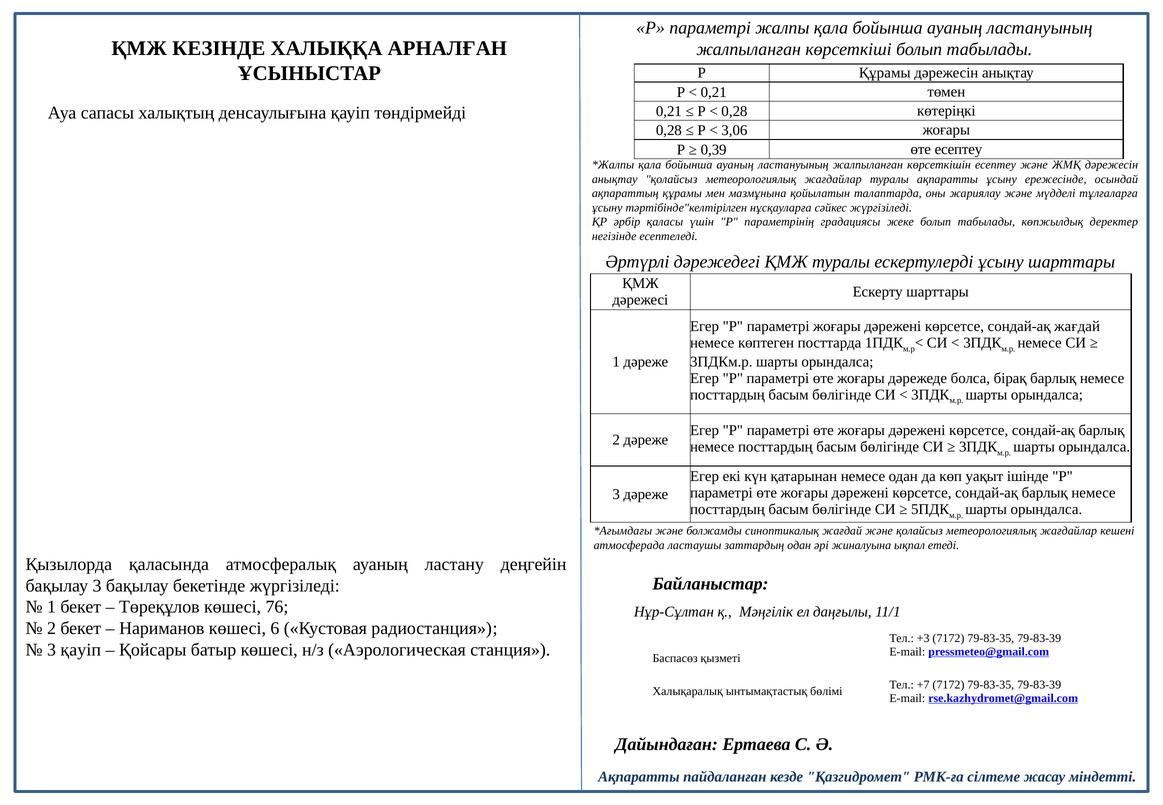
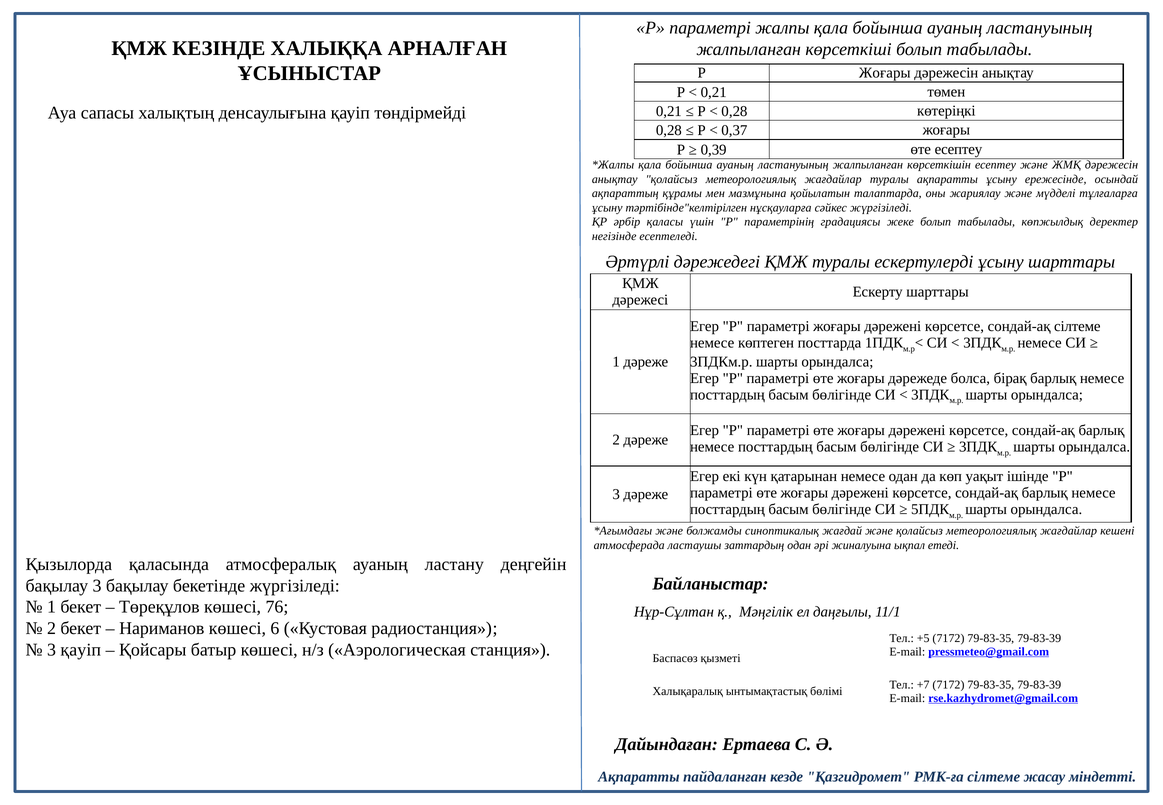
Р Құрамы: Құрамы -> Жоғары (885, 73)
3,06: 3,06 -> 0,37 (734, 131)
сондай-ақ жағдай: жағдай -> сілтеме (1077, 327)
+3: +3 -> +5 (923, 639)
